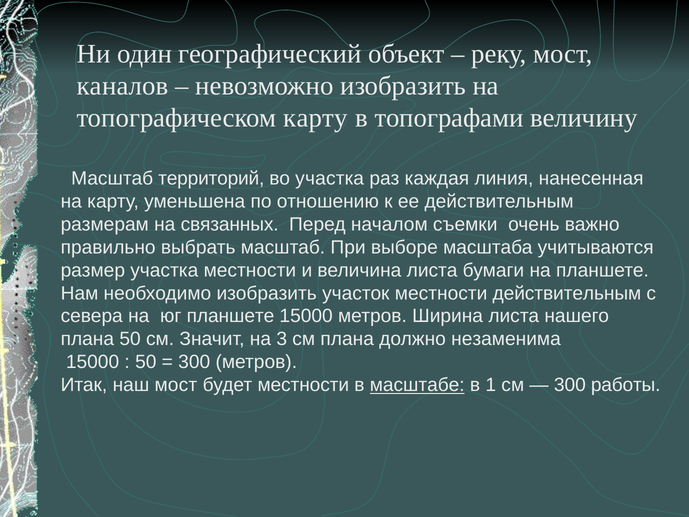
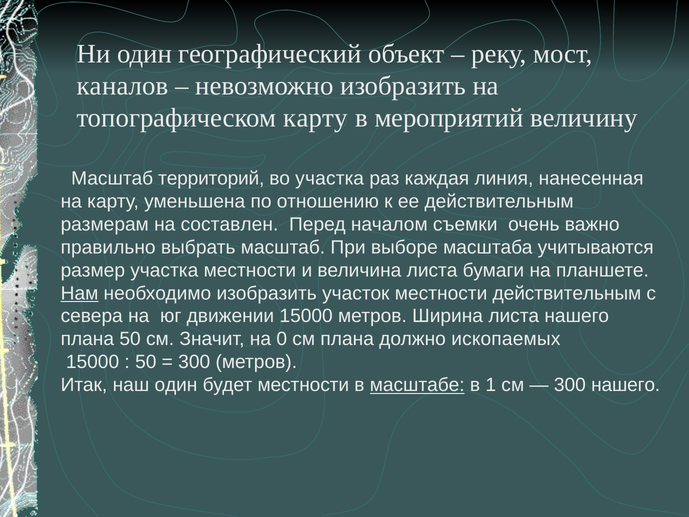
топографами: топографами -> мероприятий (449, 118)
связанных: связанных -> составлен (230, 224)
Нам underline: none -> present (79, 293)
юг планшете: планшете -> движении (230, 316)
3: 3 -> 0 (282, 339)
незаменима: незаменима -> ископаемых (506, 339)
наш мост: мост -> один (176, 385)
300 работы: работы -> нашего (626, 385)
